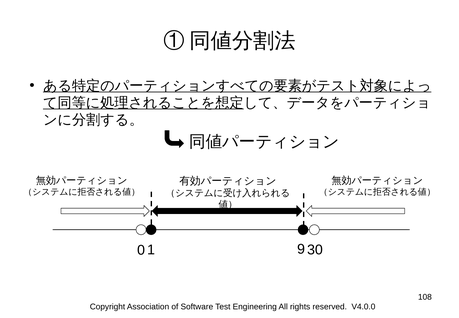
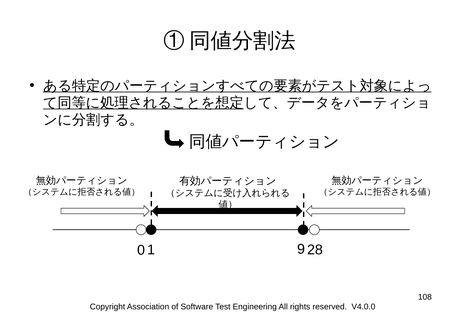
30: 30 -> 28 (315, 250)
